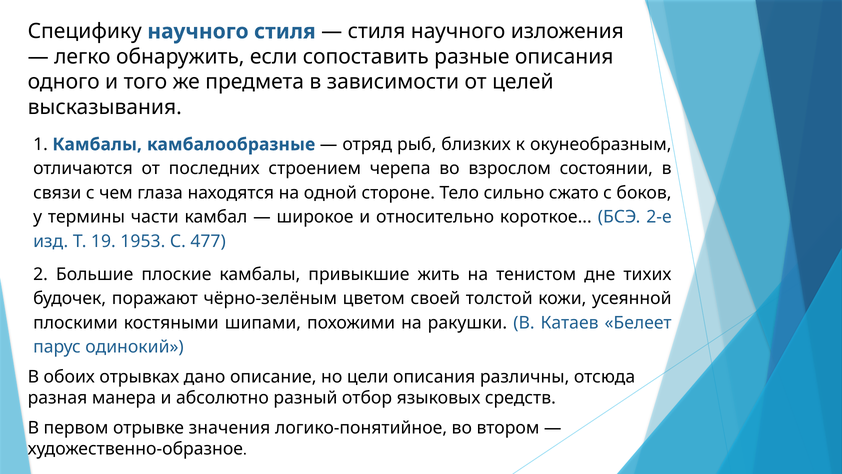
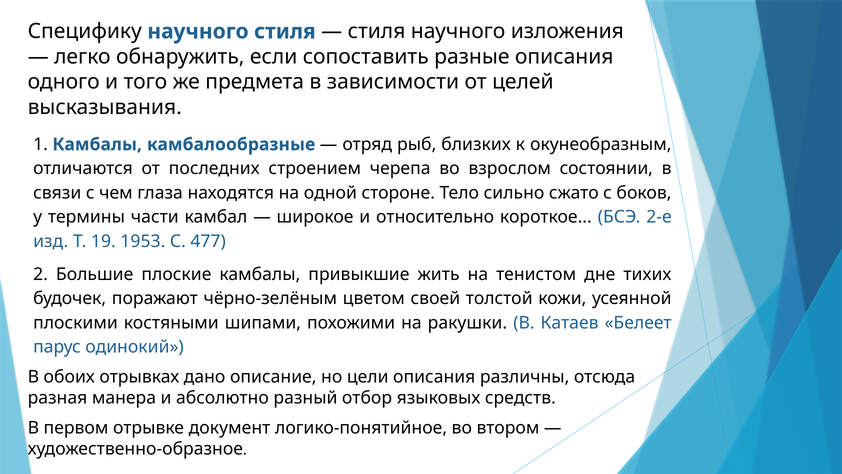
значения: значения -> документ (230, 428)
